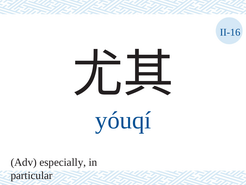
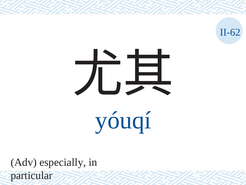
II-16: II-16 -> II-62 (230, 32)
